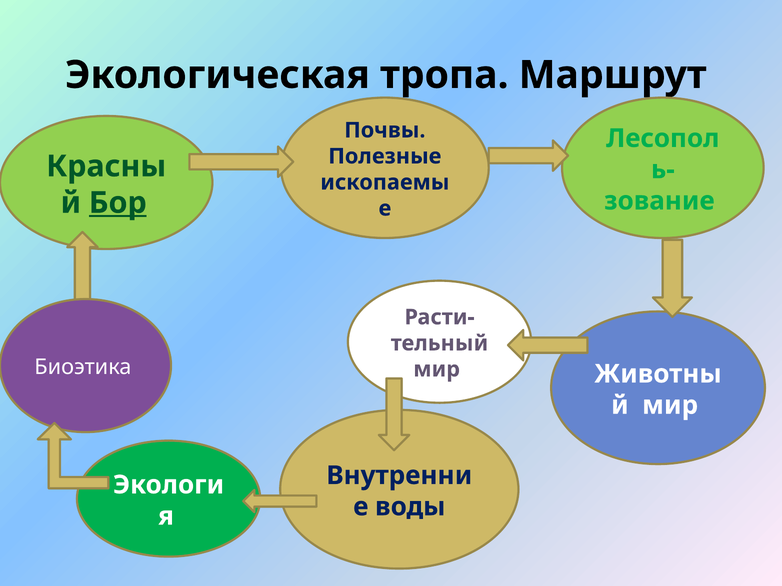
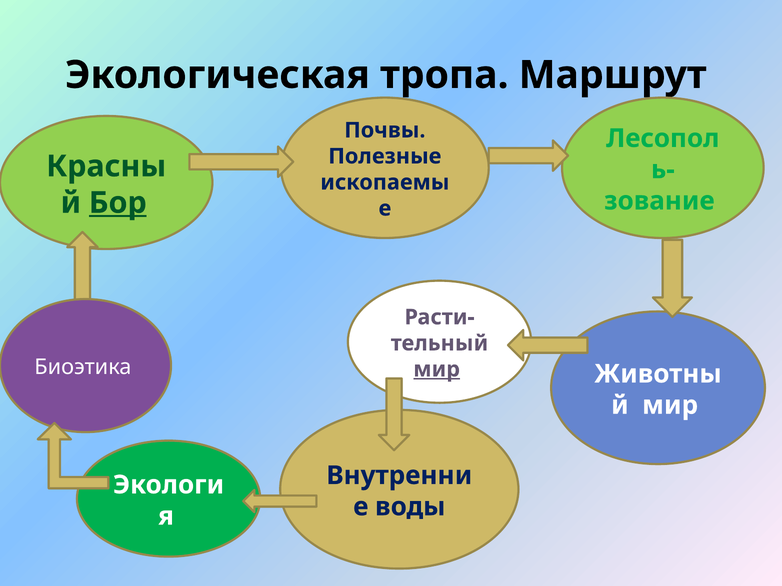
мир underline: none -> present (437, 370)
